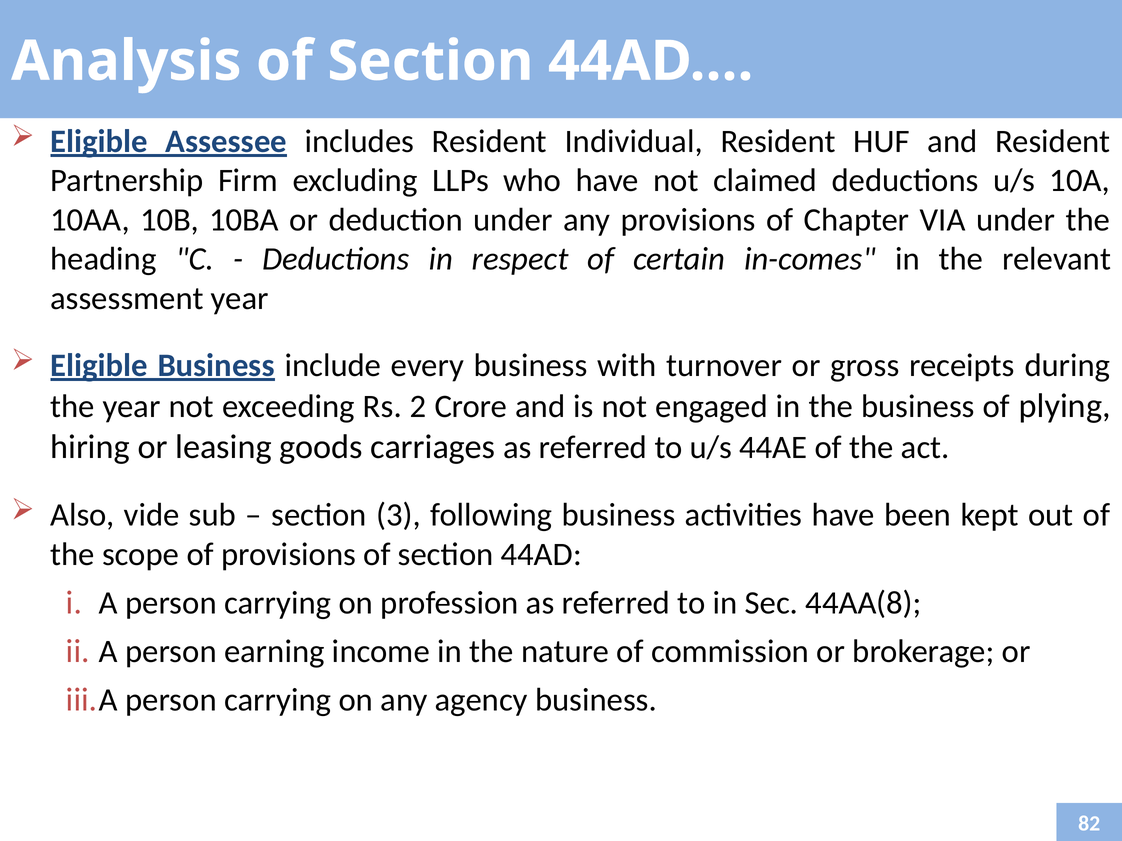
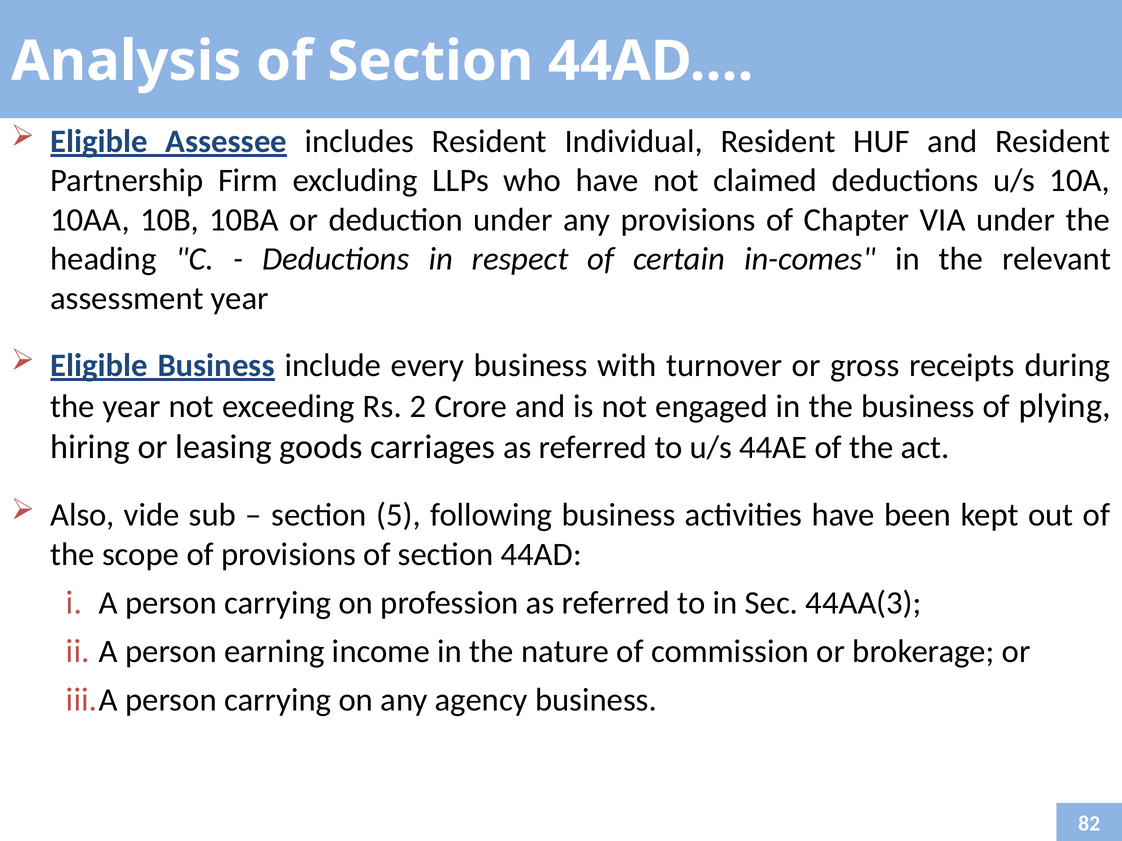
3: 3 -> 5 (398, 515)
44AA(8: 44AA(8 -> 44AA(3 (864, 603)
